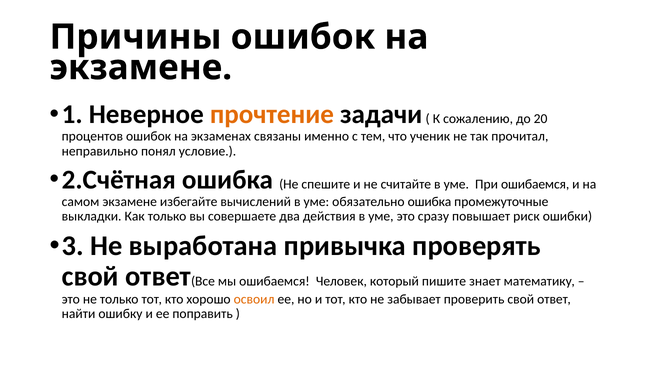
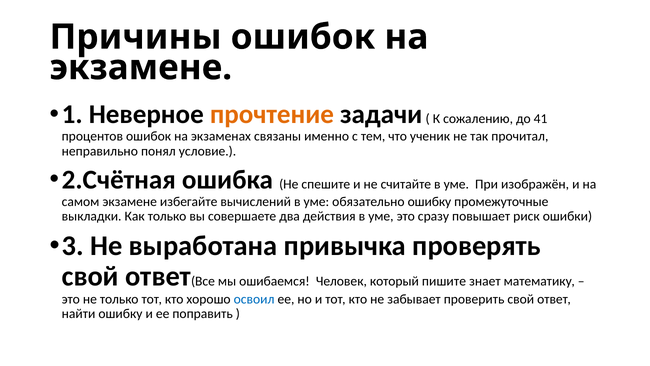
20: 20 -> 41 (541, 119)
При ошибаемся: ошибаемся -> изображён (535, 184)
обязательно ошибка: ошибка -> ошибку (429, 202)
освоил colour: orange -> blue (254, 299)
